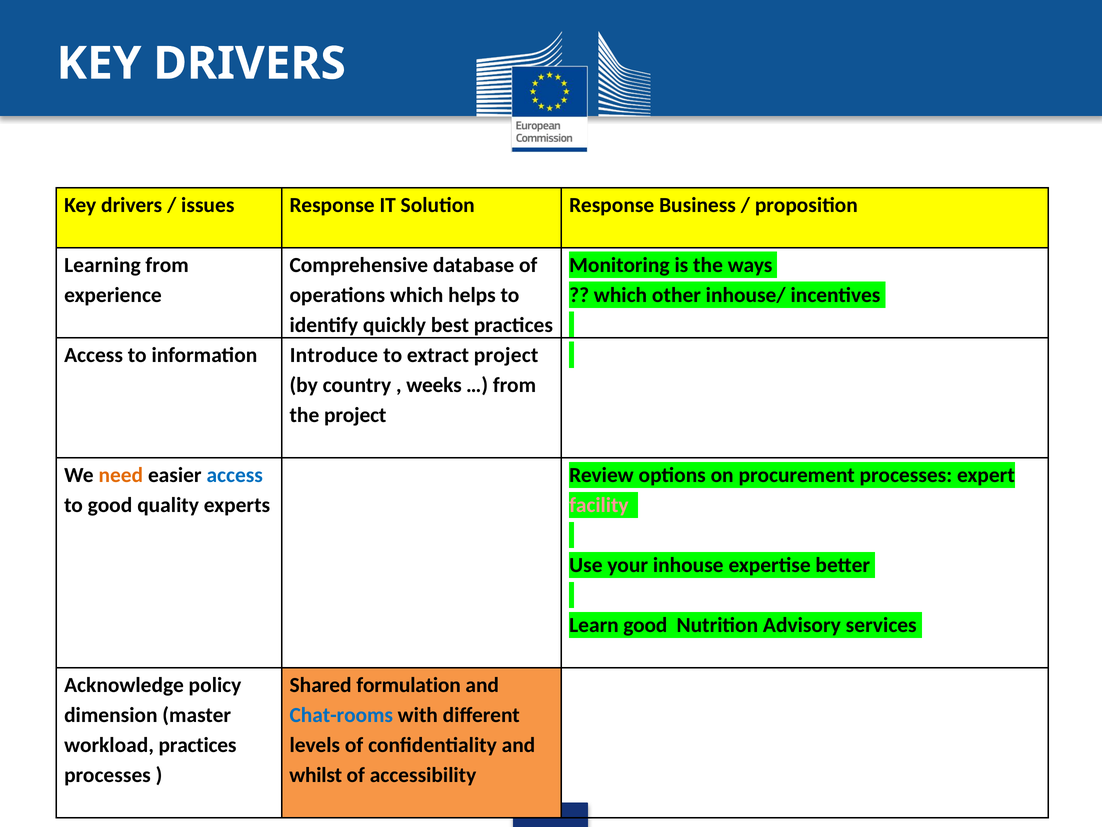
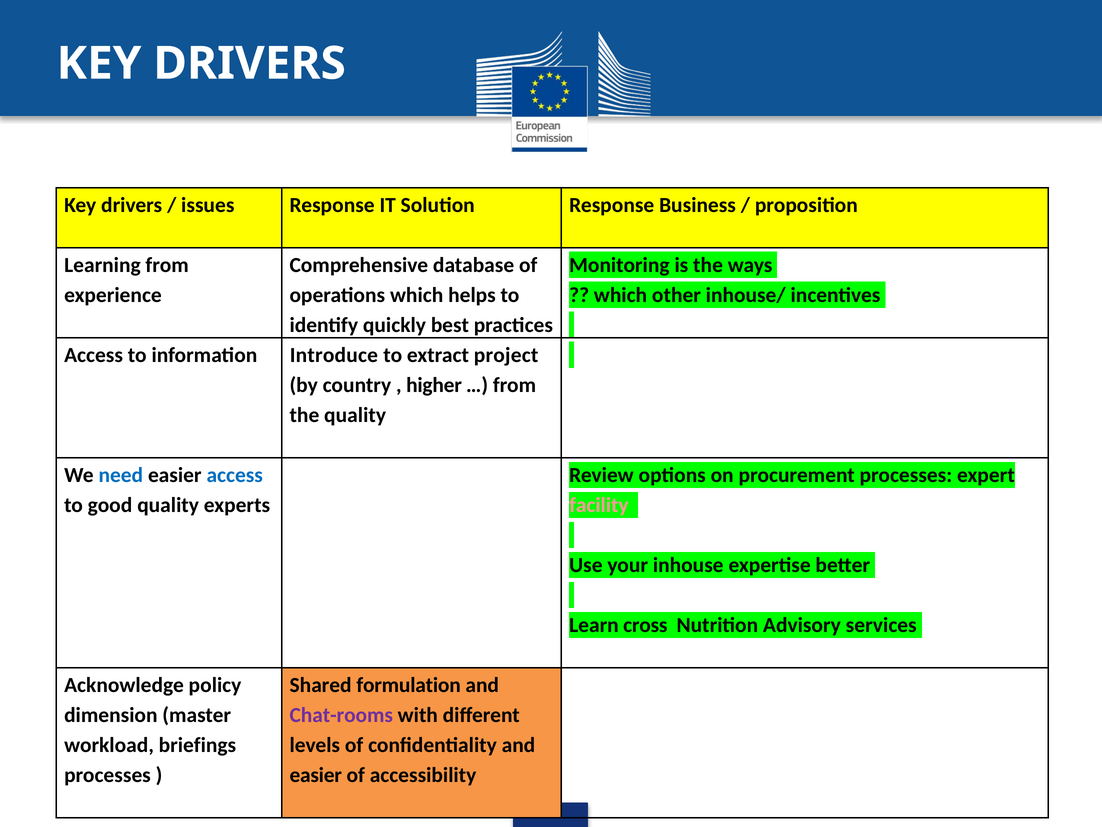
weeks: weeks -> higher (434, 385)
the project: project -> quality (355, 415)
need colour: orange -> blue (121, 475)
Learn good: good -> cross (645, 625)
Chat-rooms colour: blue -> purple (341, 715)
workload practices: practices -> briefings (197, 745)
whilst: whilst -> easier (316, 775)
